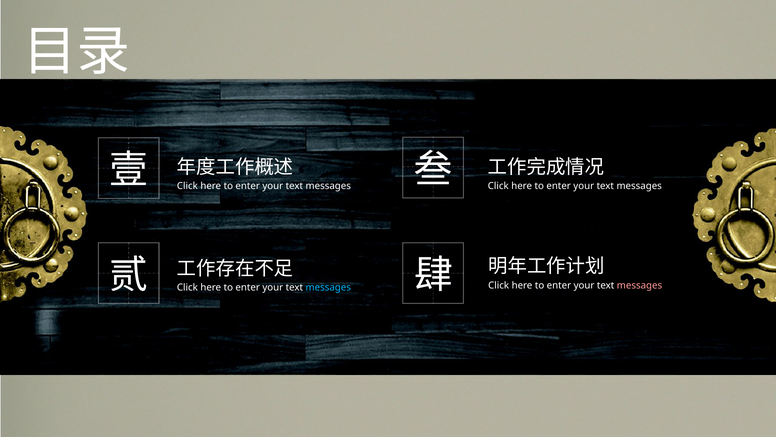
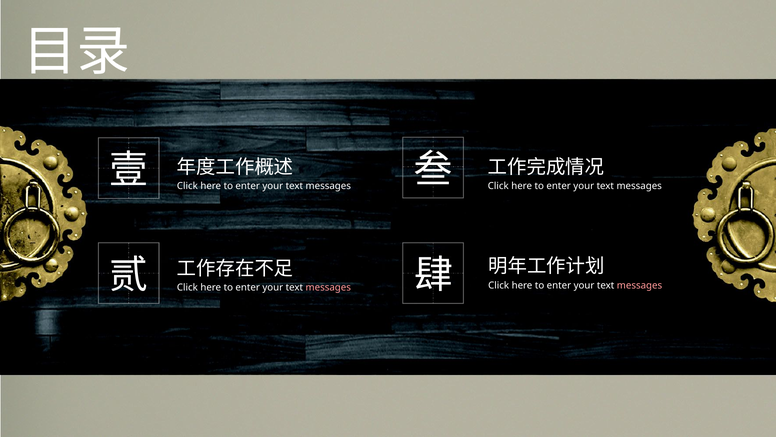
messages colour: light blue -> pink (328, 287)
